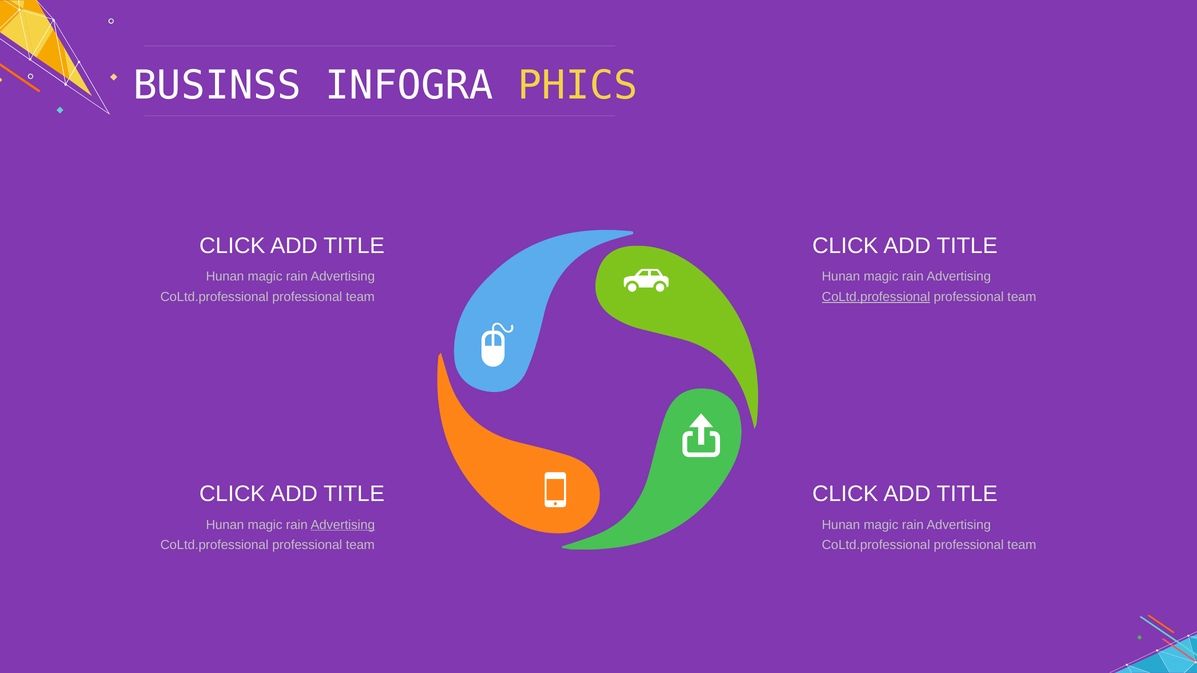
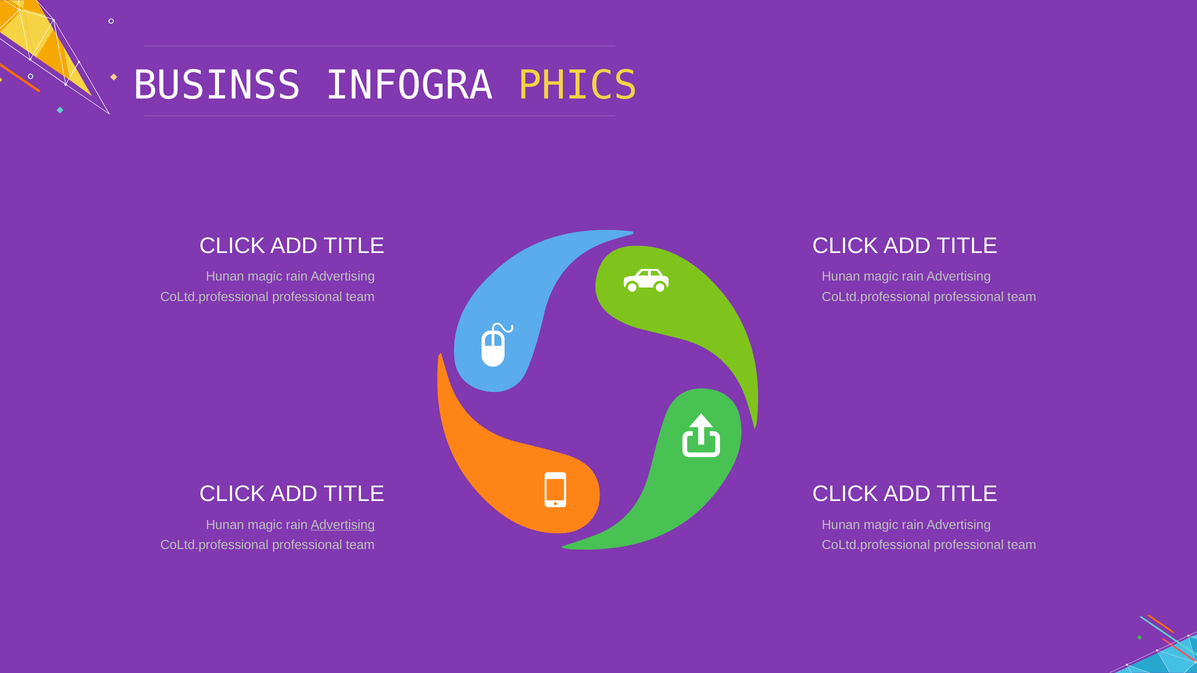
CoLtd.professional underline: present -> none (876, 297)
